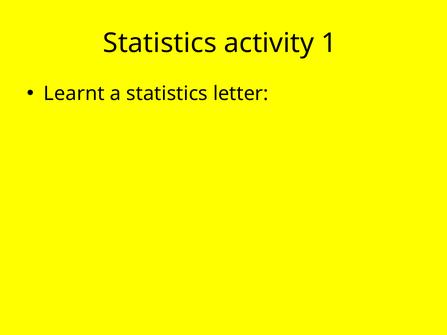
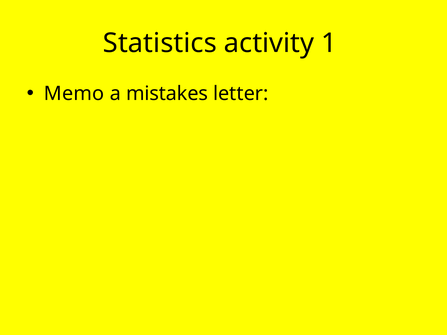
Learnt: Learnt -> Memo (74, 94)
a statistics: statistics -> mistakes (167, 94)
